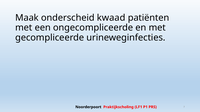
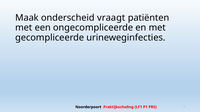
kwaad: kwaad -> vraagt (111, 18)
